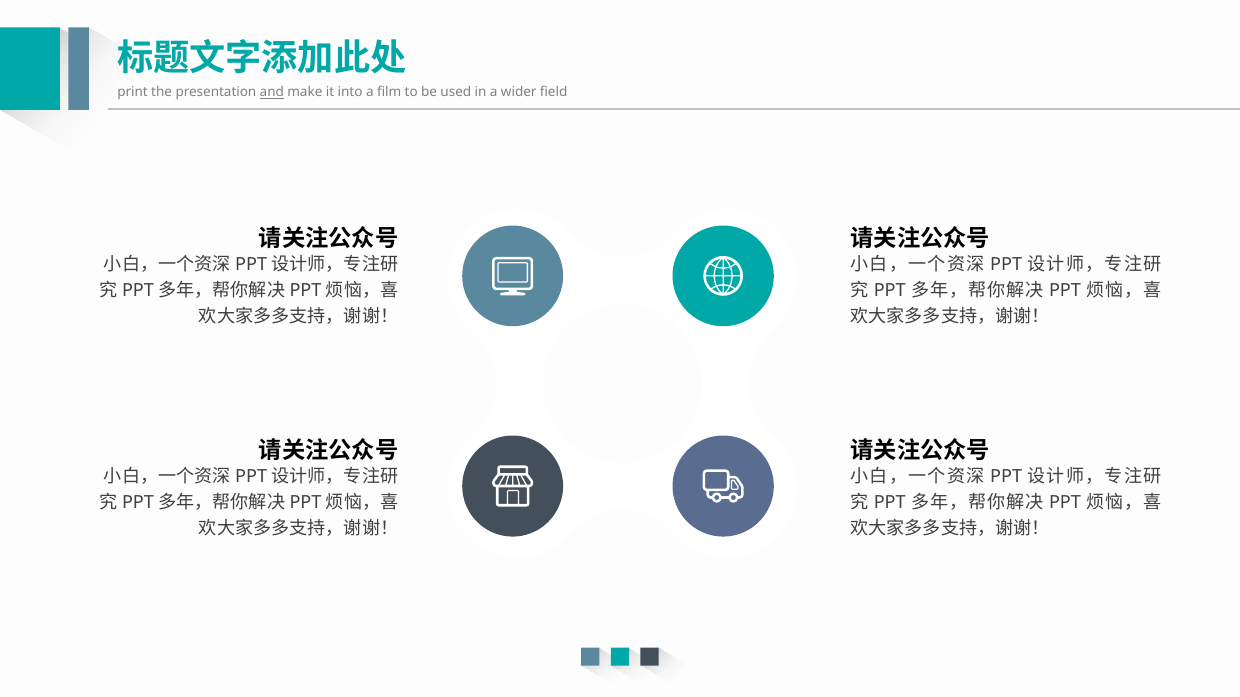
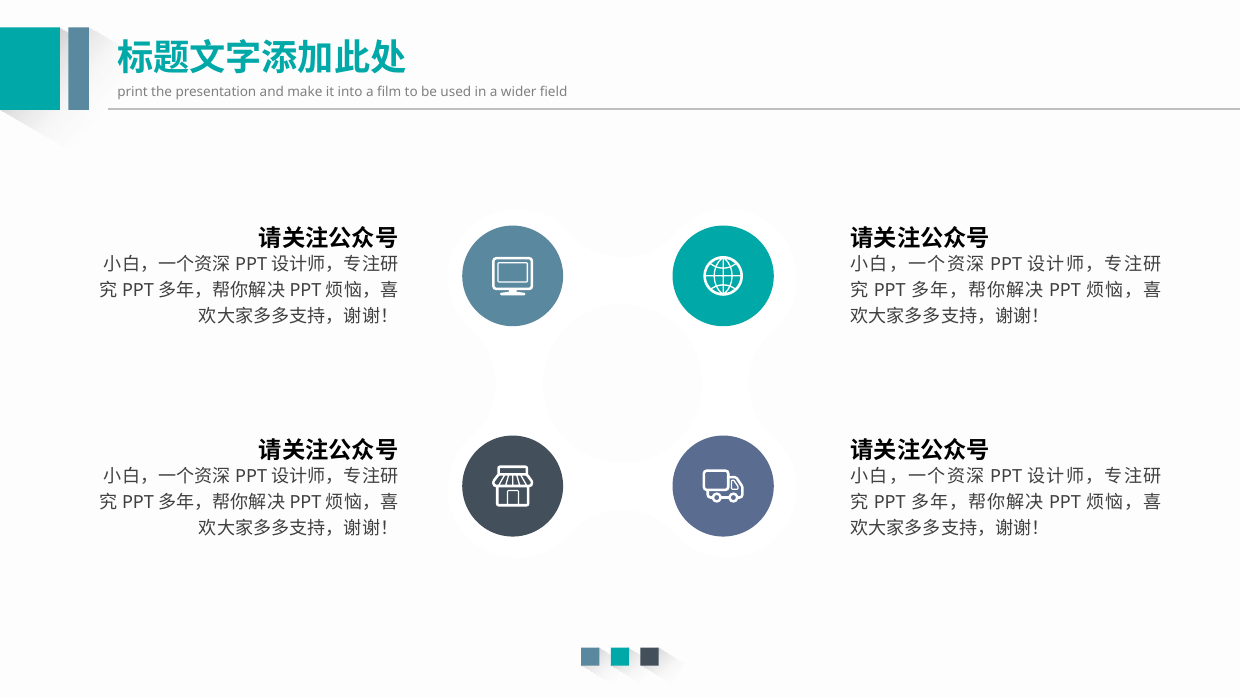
and underline: present -> none (272, 92)
